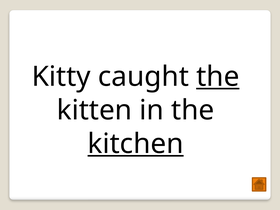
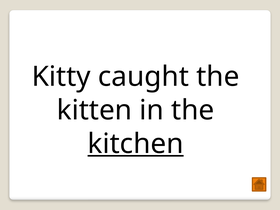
the underline: present -> none (218, 77)
